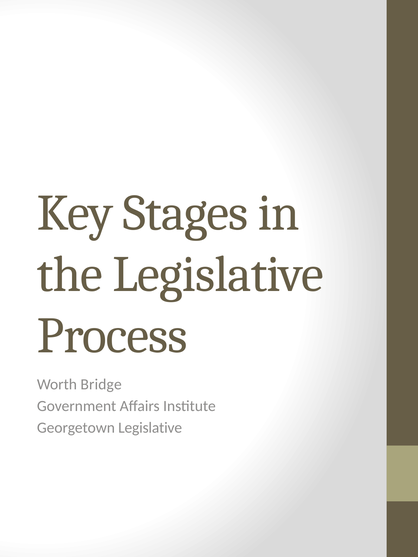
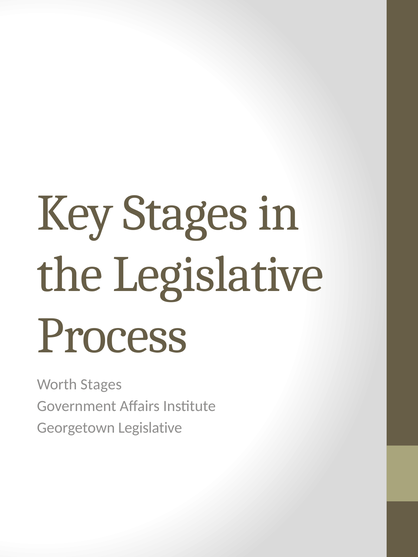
Worth Bridge: Bridge -> Stages (101, 385)
